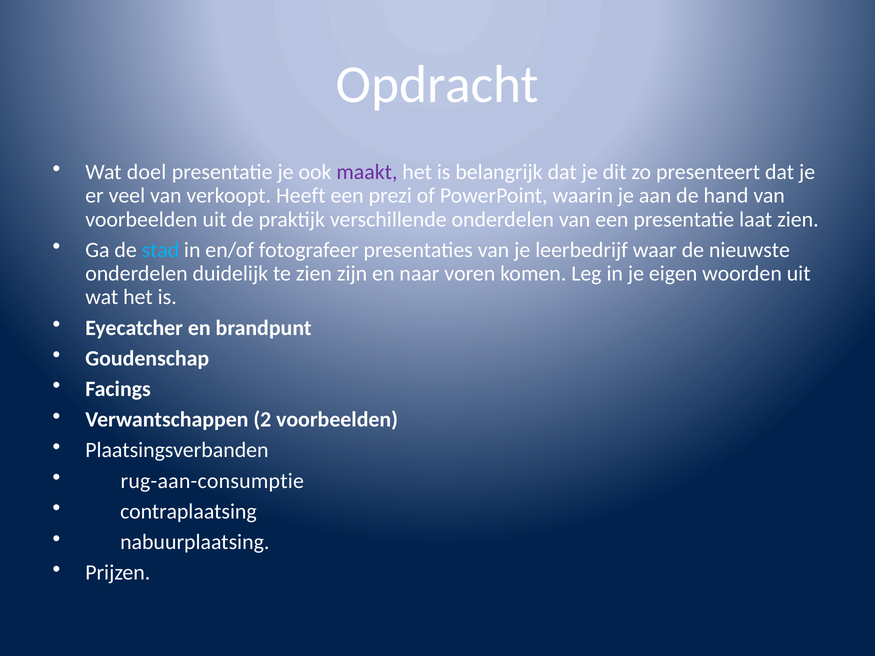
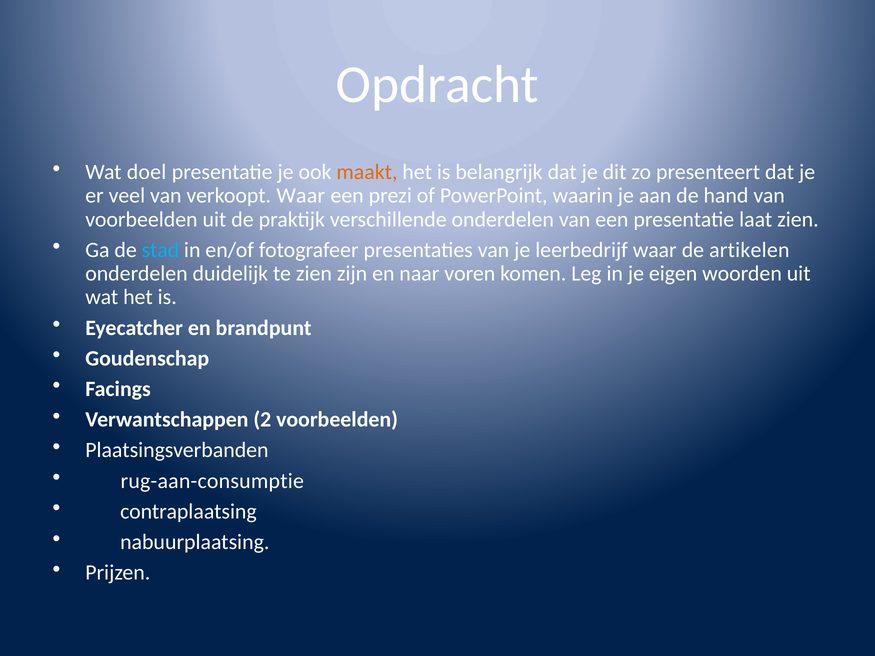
maakt colour: purple -> orange (367, 172)
verkoopt Heeft: Heeft -> Waar (301, 196)
nieuwste: nieuwste -> artikelen (749, 250)
